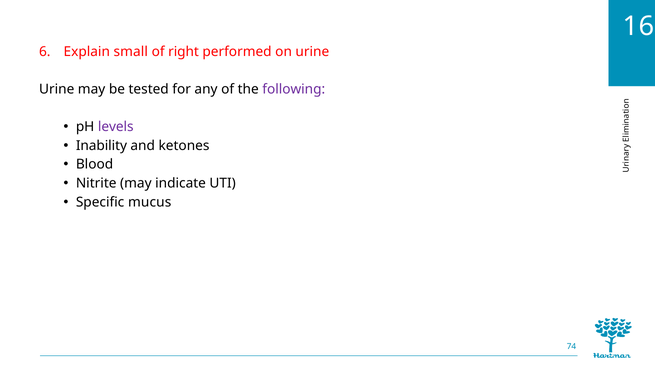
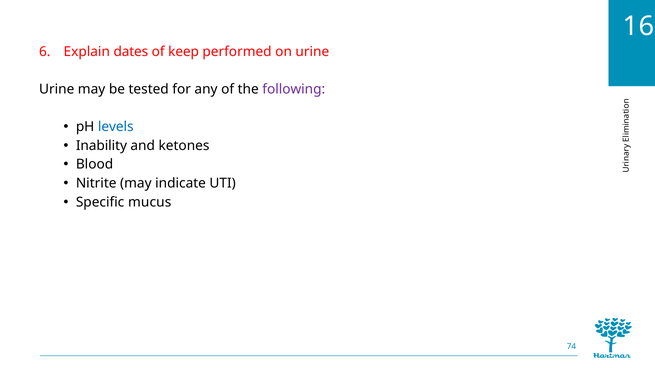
small: small -> dates (131, 52)
right: right -> keep (184, 52)
levels colour: purple -> blue (116, 127)
